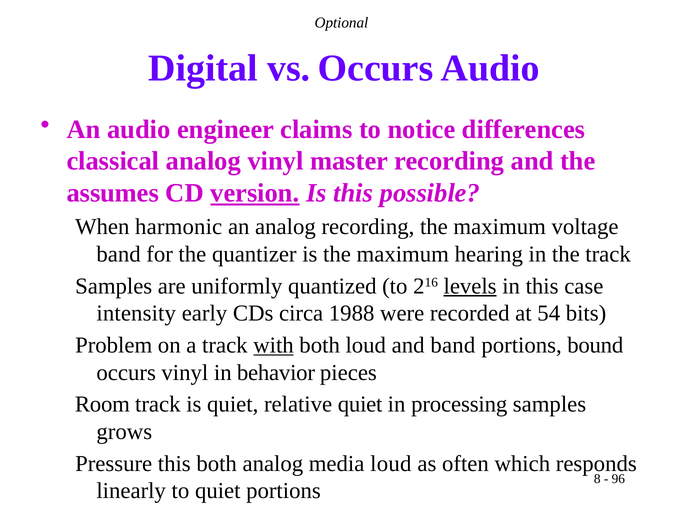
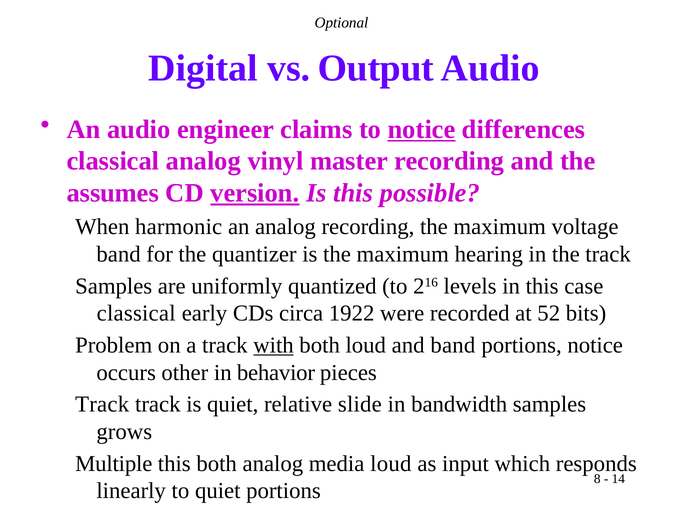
vs Occurs: Occurs -> Output (376, 68)
notice underline: none -> present (422, 129)
levels underline: present -> none (470, 286)
intensity: intensity -> classical (136, 314)
1988: 1988 -> 1922 (352, 314)
54: 54 -> 52 (549, 314)
portions bound: bound -> notice (595, 345)
occurs vinyl: vinyl -> other (185, 373)
Room: Room -> Track (102, 405)
relative quiet: quiet -> slide (360, 405)
processing: processing -> bandwidth (459, 405)
Pressure: Pressure -> Multiple (114, 464)
often: often -> input (465, 464)
96: 96 -> 14 (618, 479)
